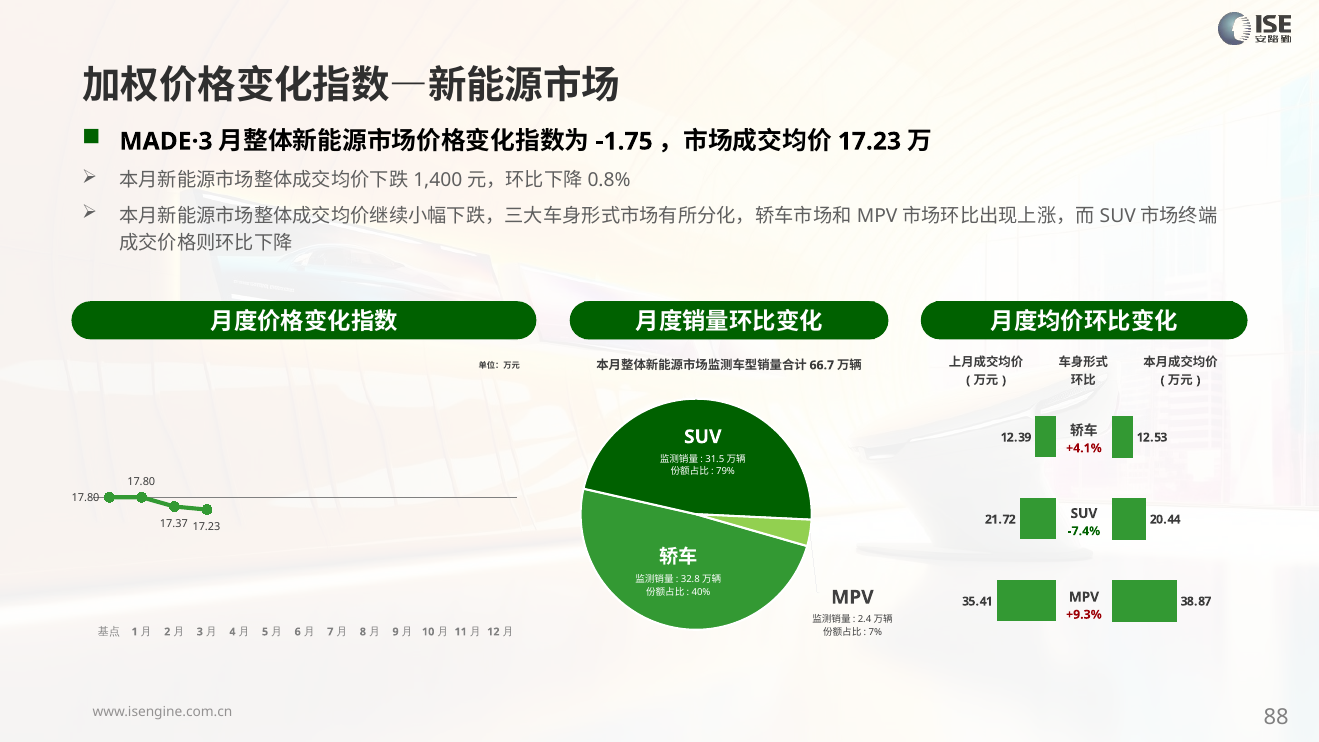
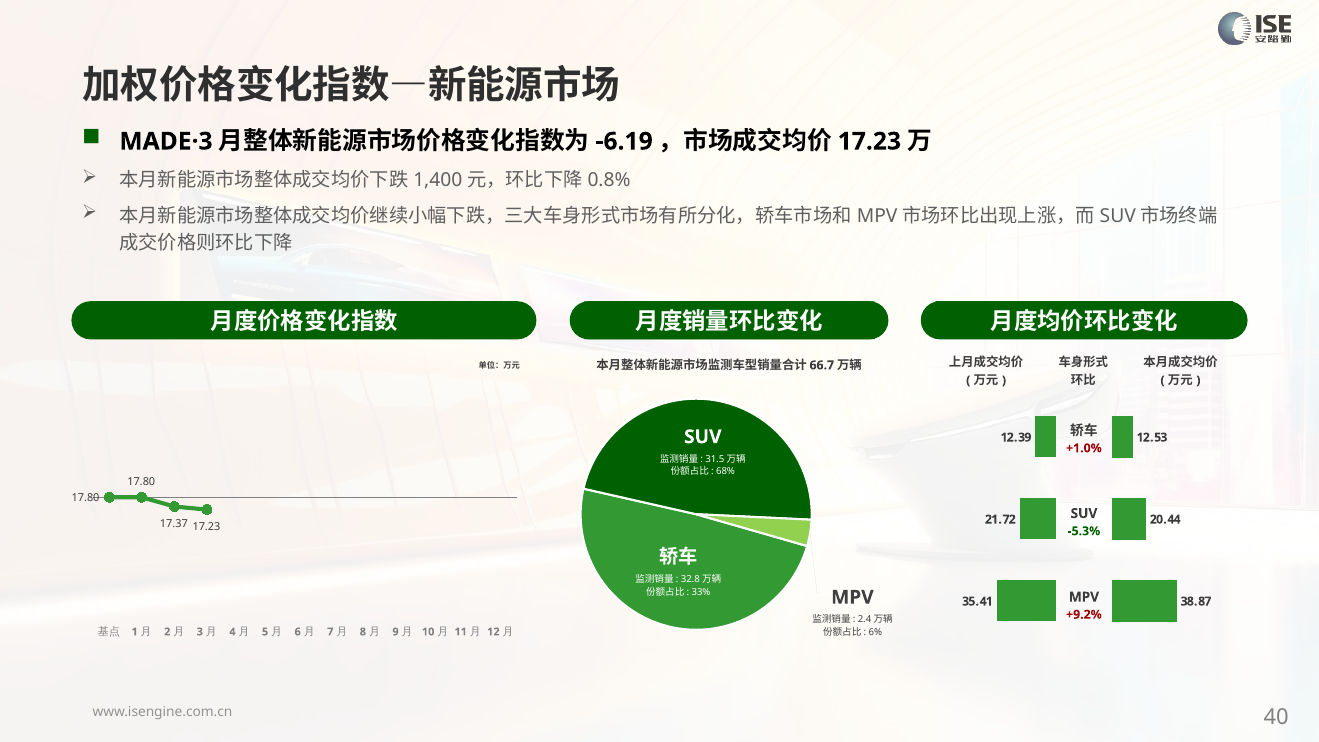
-1.75: -1.75 -> -6.19 (624, 141)
+4.1%: +4.1% -> +1.0% (1084, 448)
79%: 79% -> 68% (726, 472)
-7.4%: -7.4% -> -5.3% (1084, 531)
40%: 40% -> 33% (701, 592)
+9.3%: +9.3% -> +9.2% (1084, 615)
7%: 7% -> 6% (875, 632)
88: 88 -> 40 (1276, 717)
